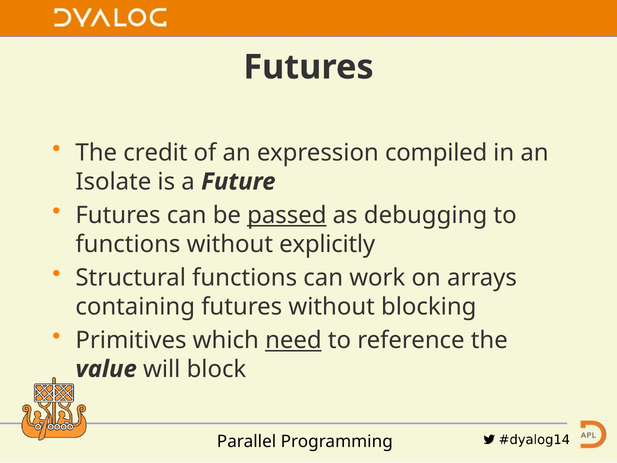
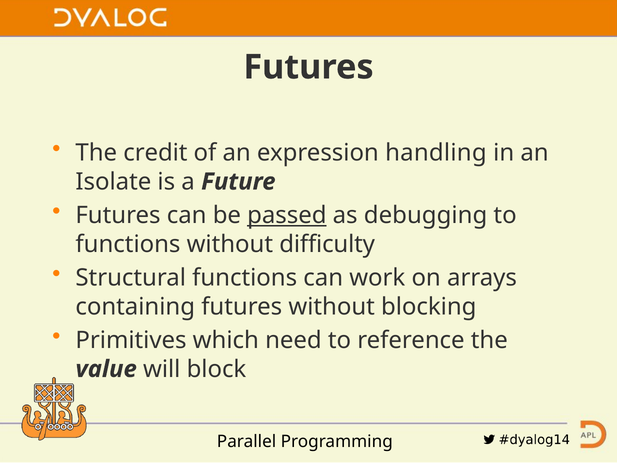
compiled: compiled -> handling (436, 153)
explicitly: explicitly -> difficulty (327, 244)
need underline: present -> none (293, 340)
